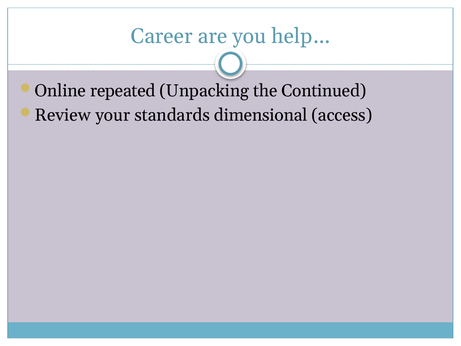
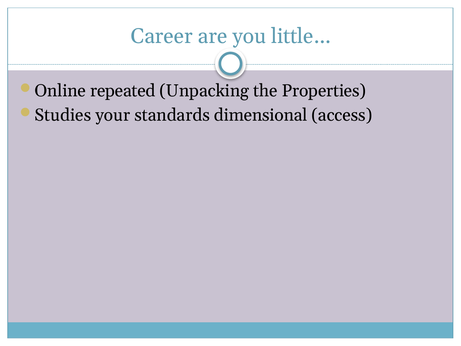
help…: help… -> little… (301, 36)
Continued: Continued -> Properties (324, 91)
Review: Review -> Studies (63, 115)
